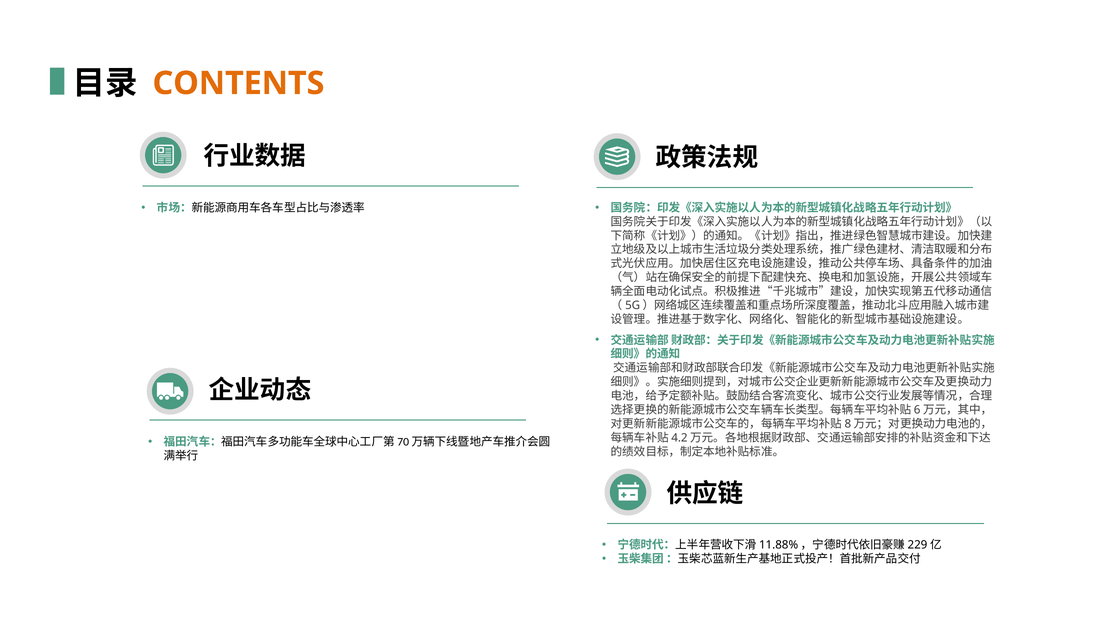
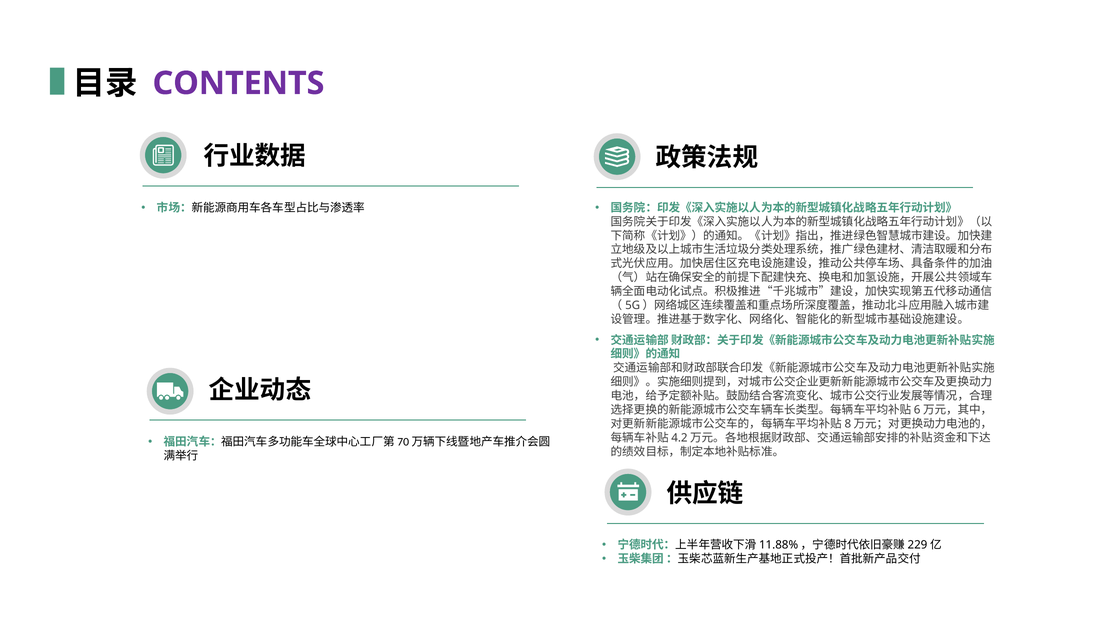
CONTENTS colour: orange -> purple (238, 83)
